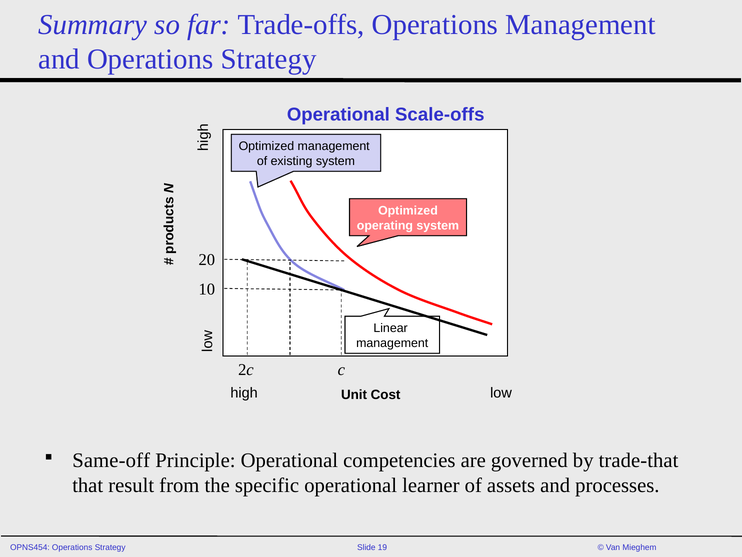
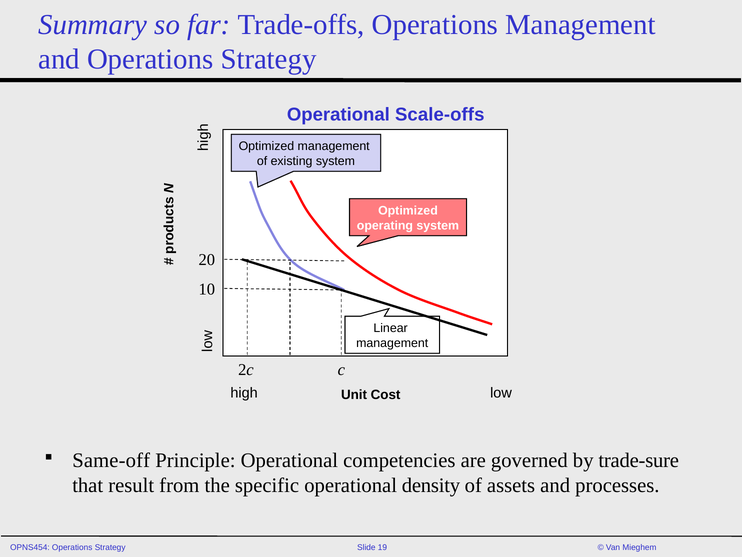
trade-that: trade-that -> trade-sure (639, 460)
learner: learner -> density (431, 485)
